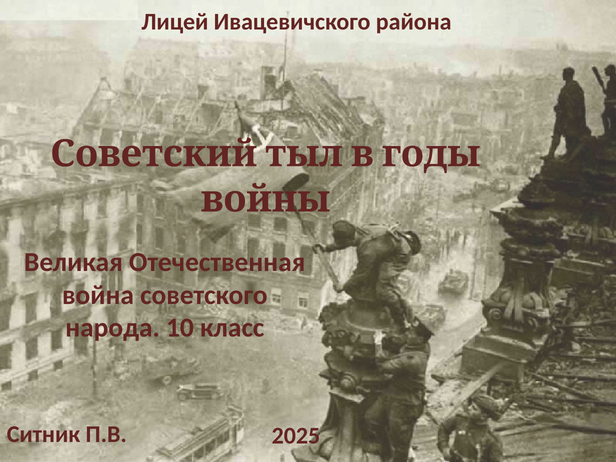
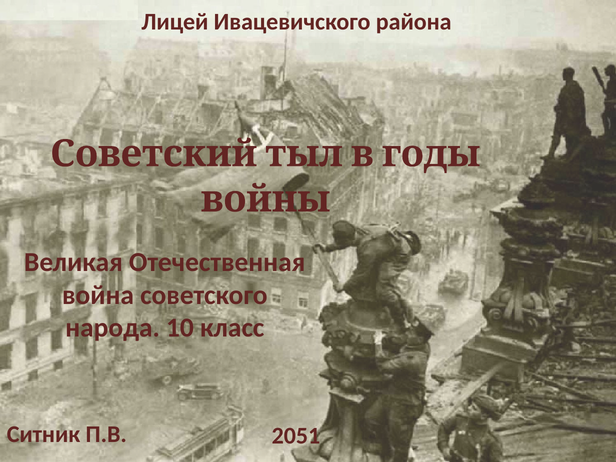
2025: 2025 -> 2051 (296, 436)
